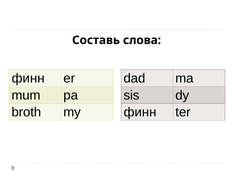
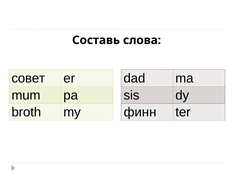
финн: финн -> совет (28, 78)
